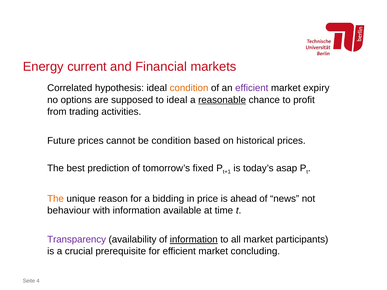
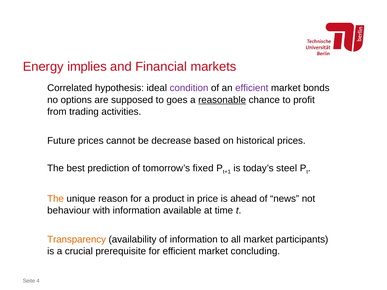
current: current -> implies (87, 67)
condition colour: orange -> purple (189, 88)
expiry: expiry -> bonds (316, 88)
to ideal: ideal -> goes (177, 100)
be condition: condition -> decrease (171, 141)
asap: asap -> steel (287, 168)
bidding: bidding -> product (168, 199)
Transparency colour: purple -> orange (77, 240)
information underline: present -> none (194, 240)
